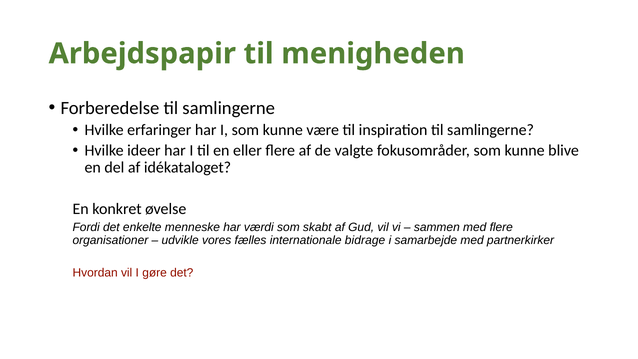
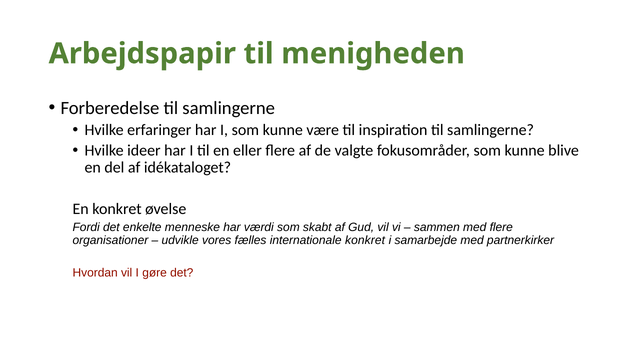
internationale bidrage: bidrage -> konkret (365, 240)
